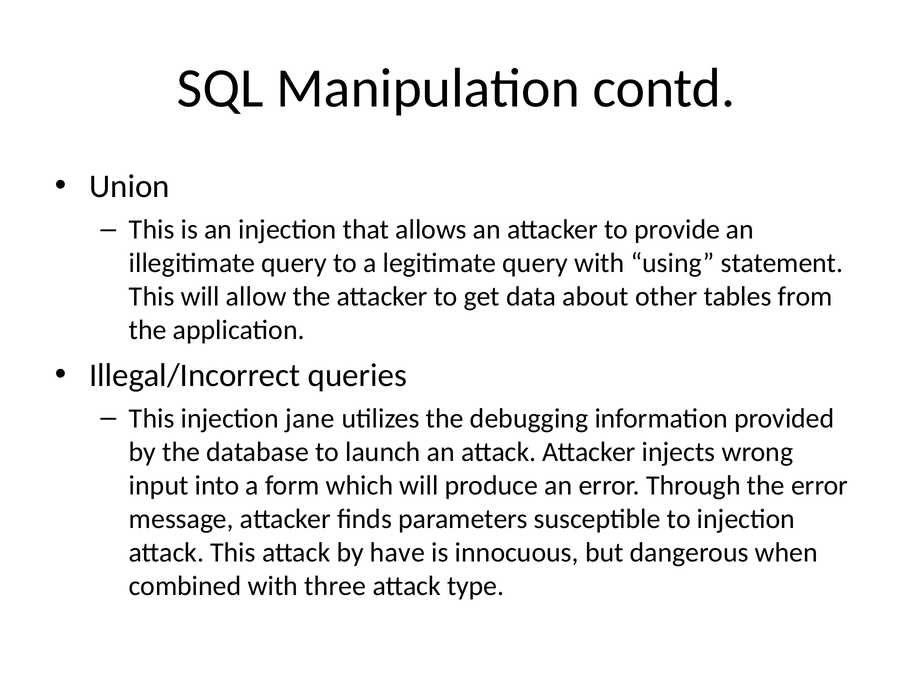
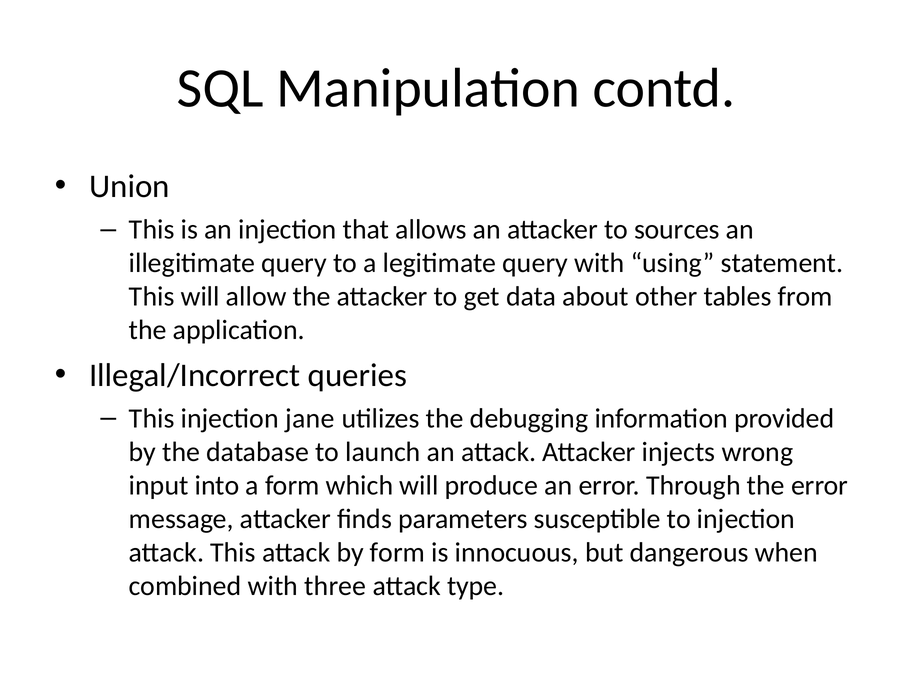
provide: provide -> sources (677, 230)
by have: have -> form (397, 552)
